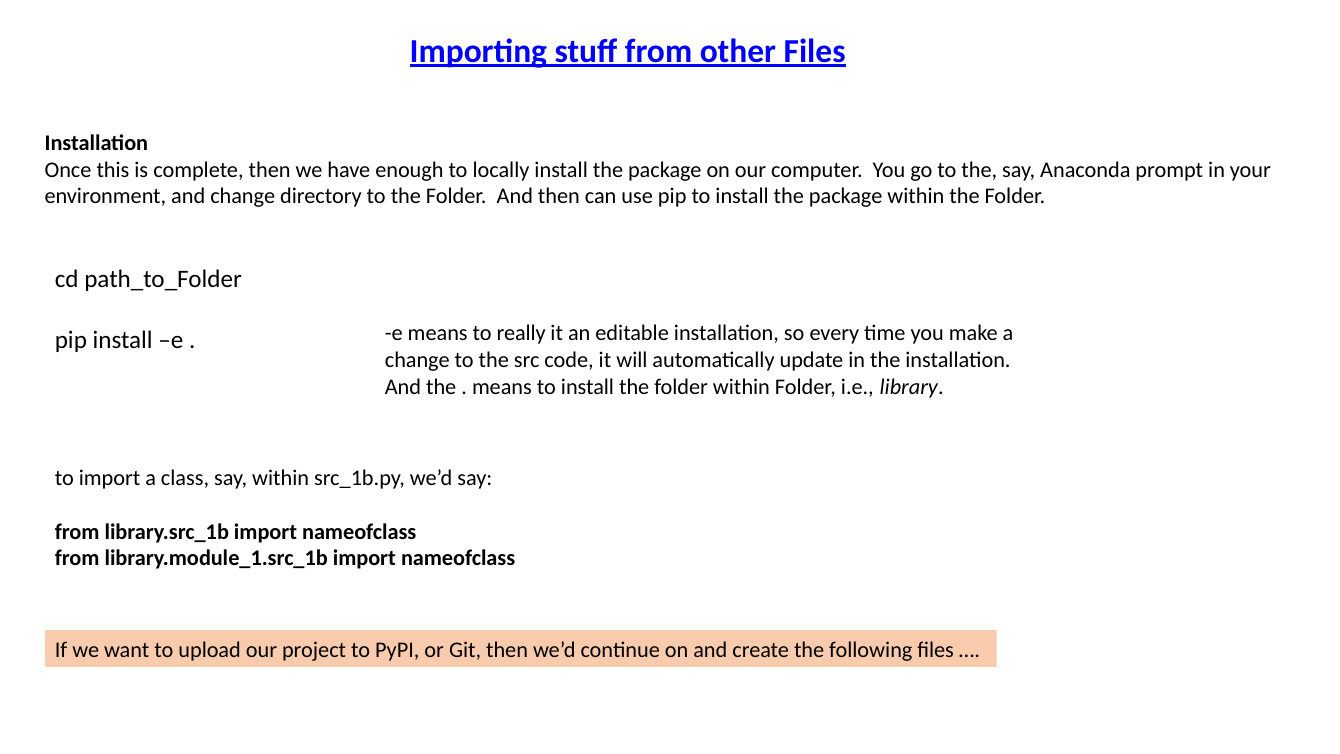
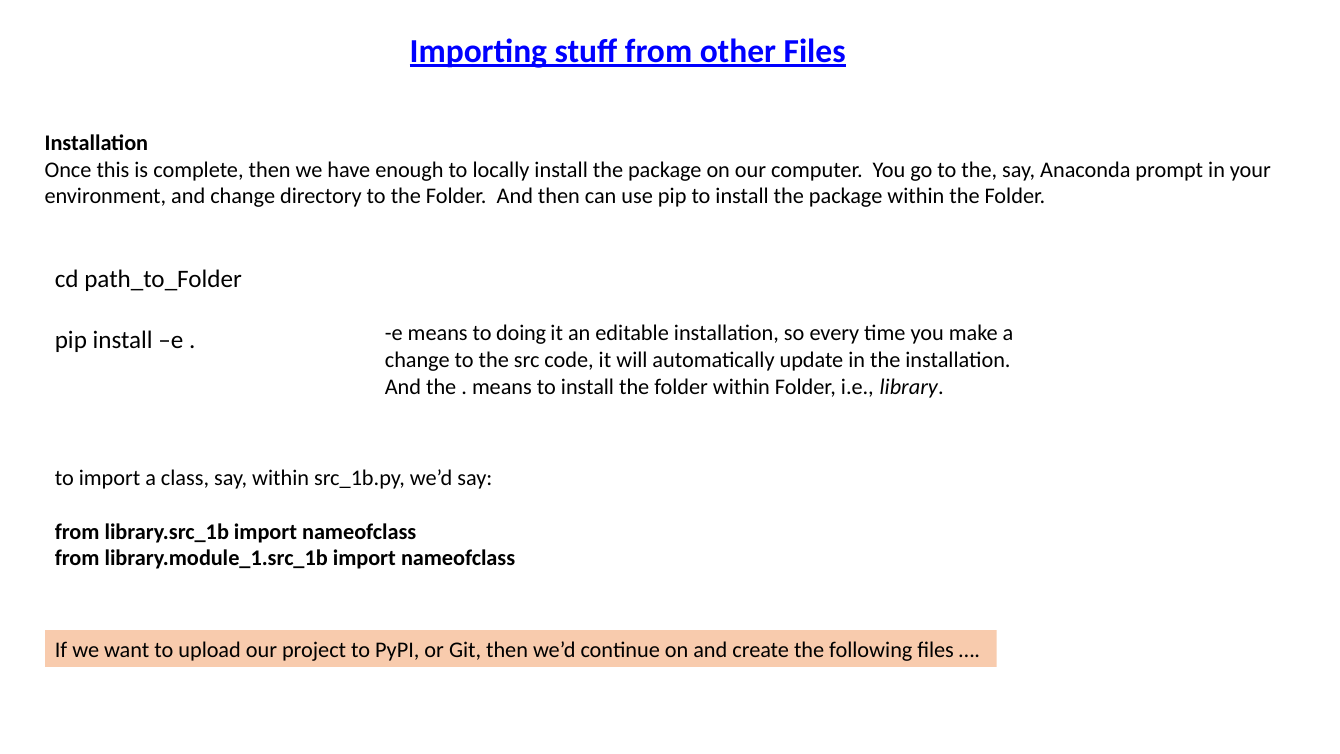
really: really -> doing (521, 333)
